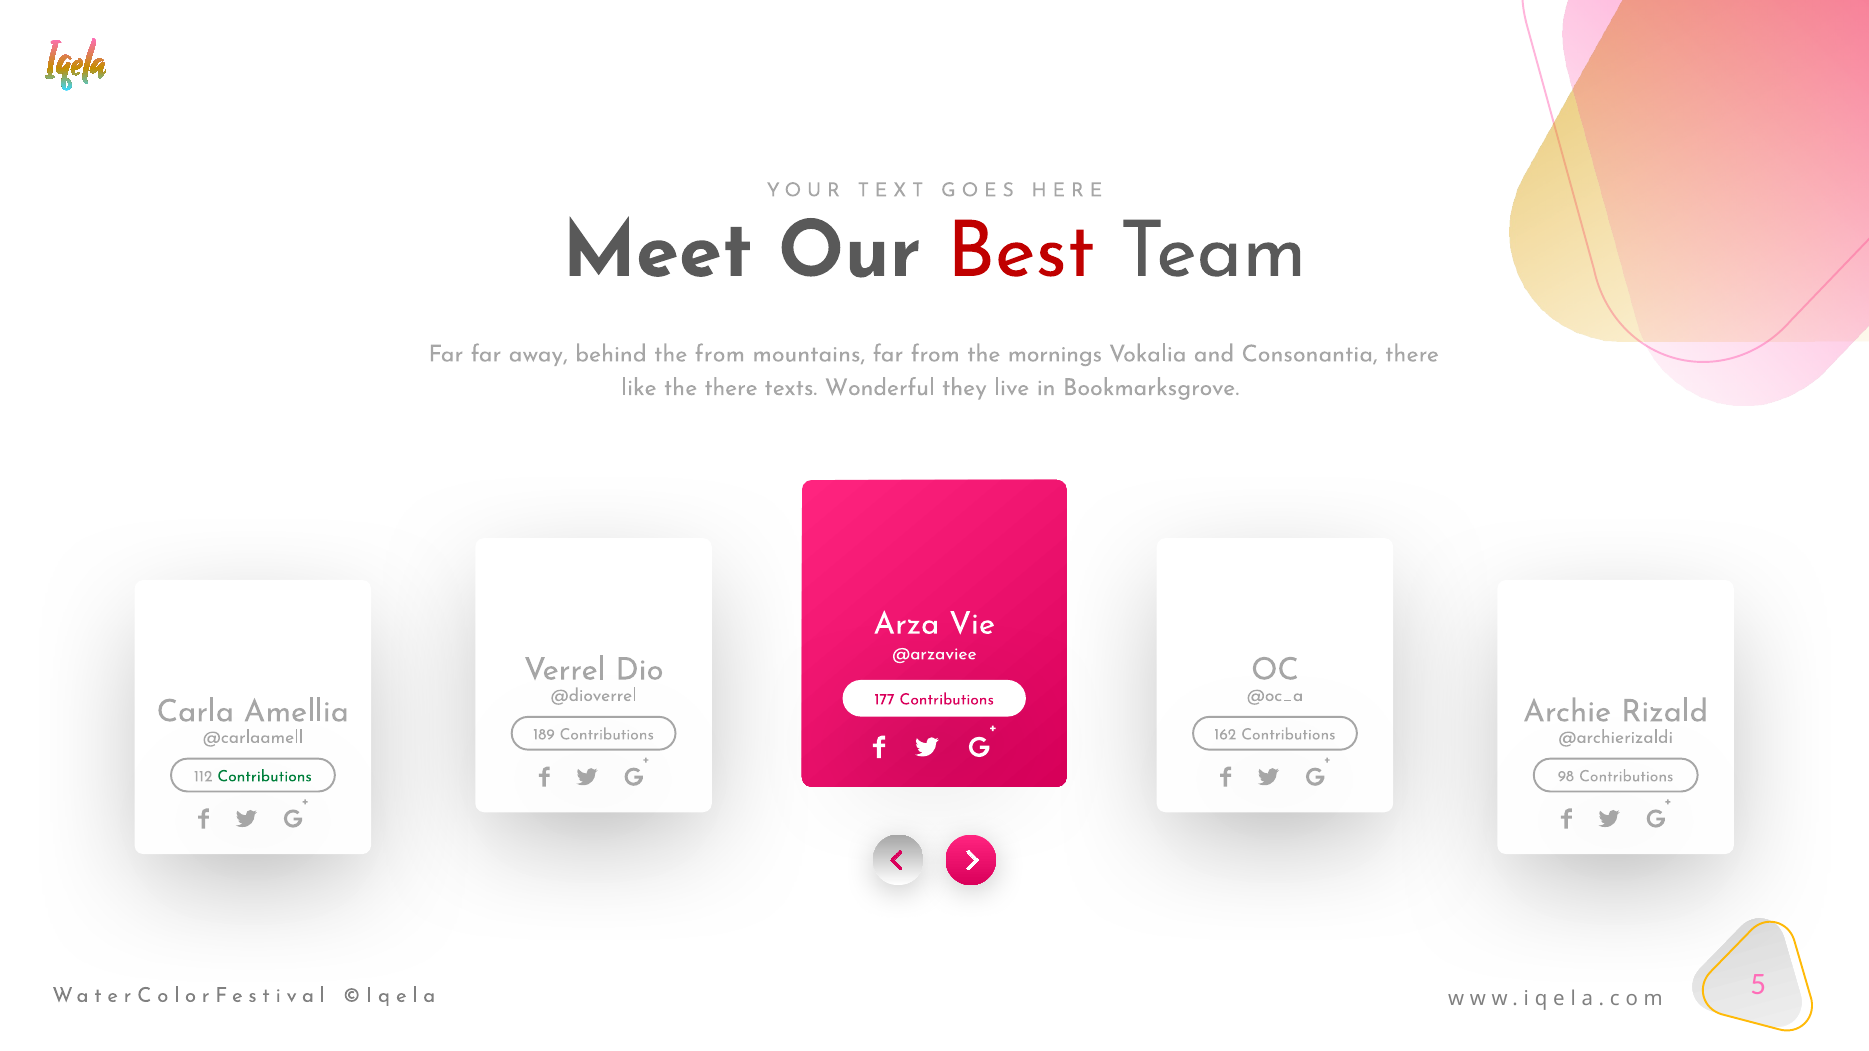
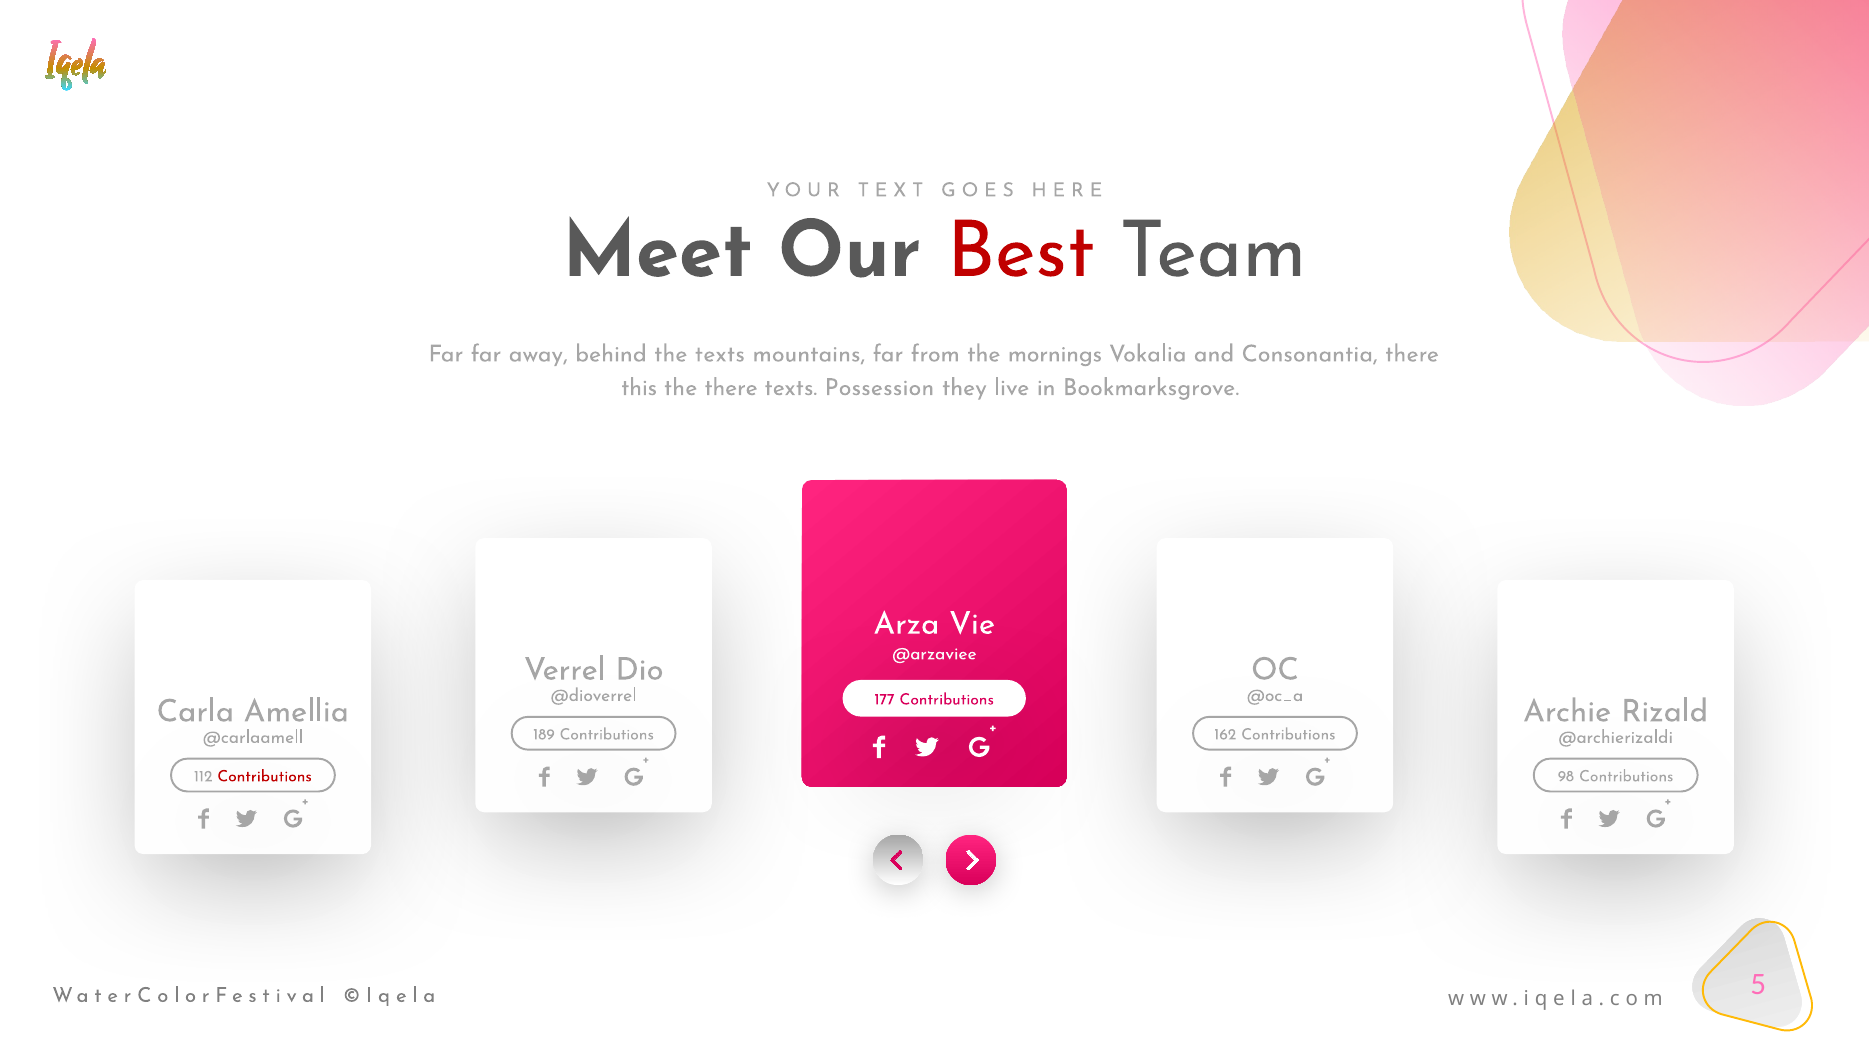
the from: from -> texts (720, 354)
like: like -> this (639, 387)
Wonderful: Wonderful -> Possession (879, 387)
Contributions colour: green -> red (265, 776)
